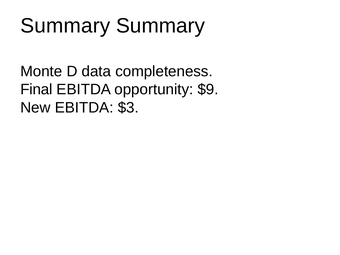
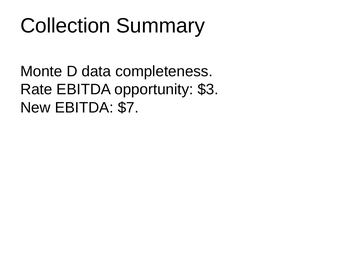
Summary: Summary -> Collection (65, 26)
Final: Final -> Rate (36, 89)
$9: $9 -> $3 (208, 89)
$3: $3 -> $7 (128, 108)
